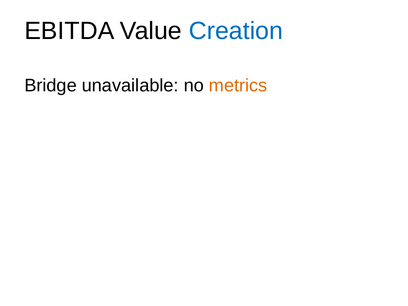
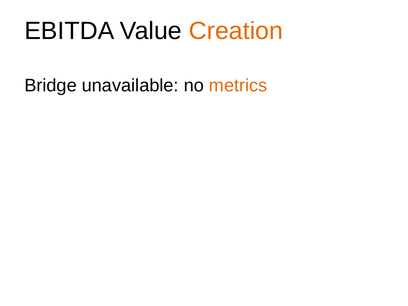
Creation colour: blue -> orange (236, 31)
